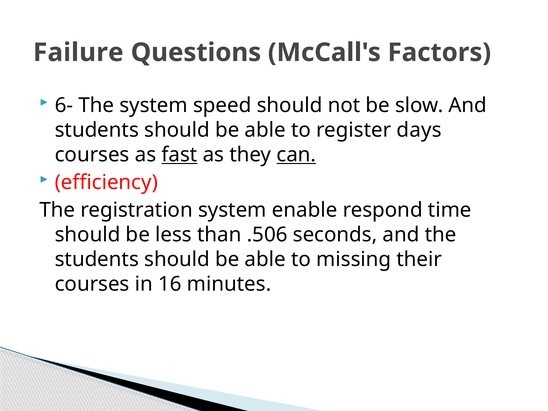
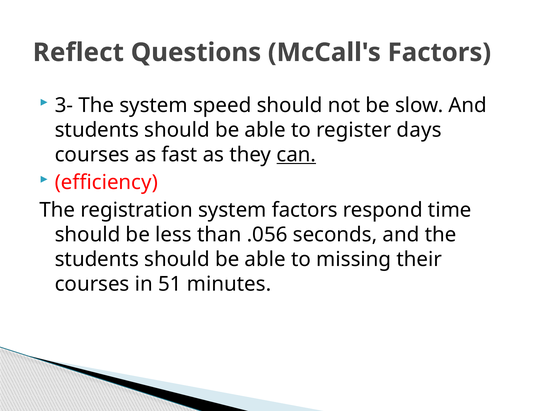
Failure: Failure -> Reflect (78, 52)
6-: 6- -> 3- (64, 105)
fast underline: present -> none (179, 155)
system enable: enable -> factors (305, 210)
.506: .506 -> .056 (267, 235)
16: 16 -> 51 (170, 284)
